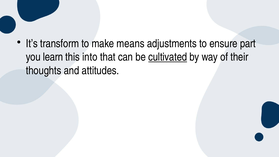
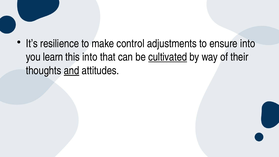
transform: transform -> resilience (60, 43)
means: means -> control (131, 43)
ensure part: part -> into (248, 43)
and underline: none -> present (72, 71)
